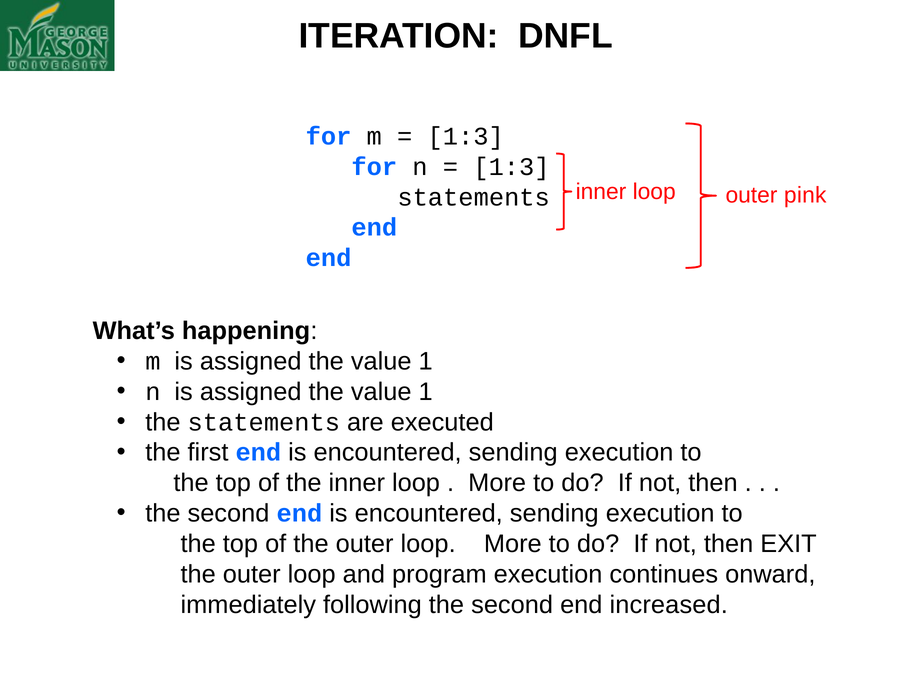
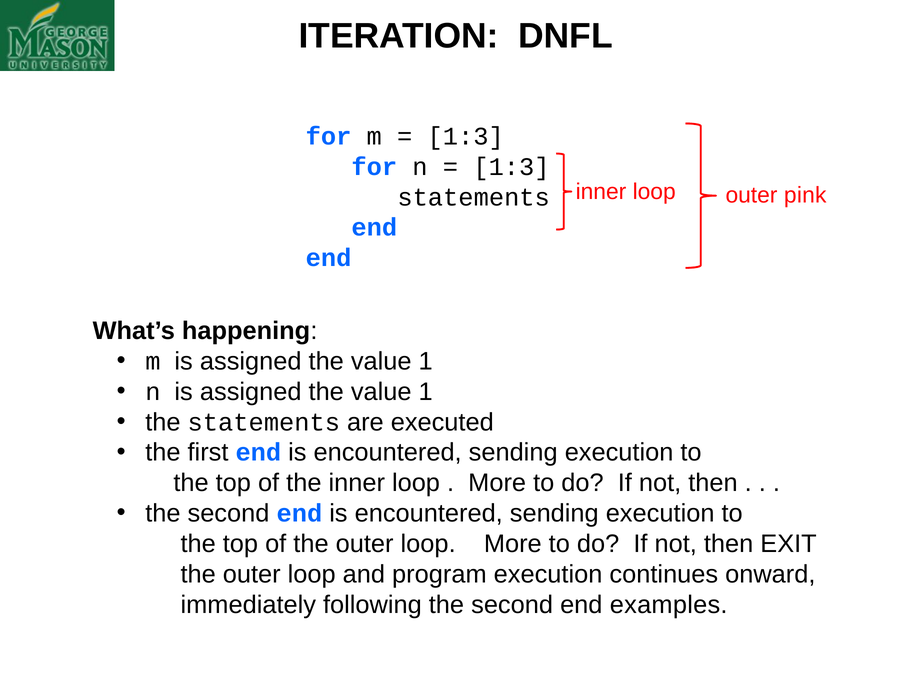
increased: increased -> examples (669, 605)
